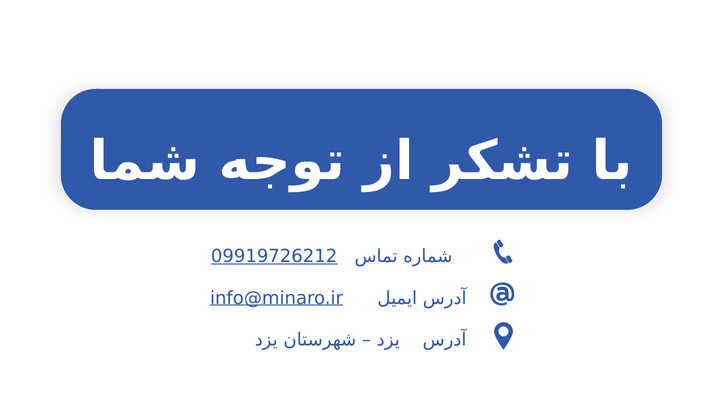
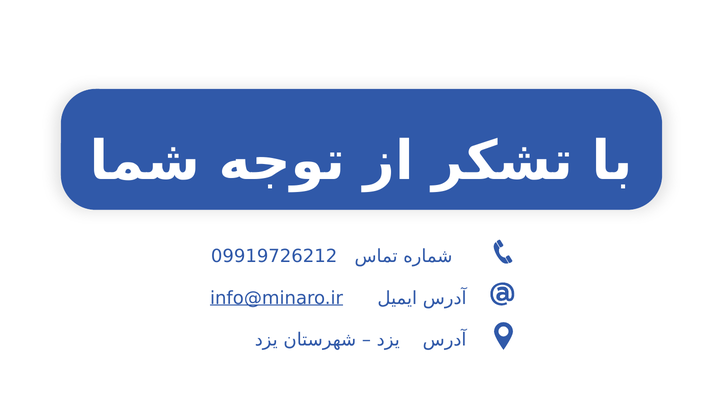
09919726212 underline: present -> none (274, 256)
